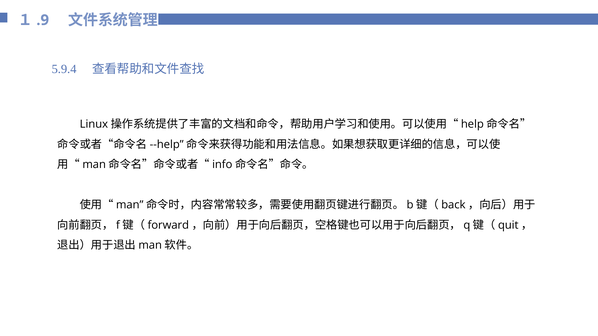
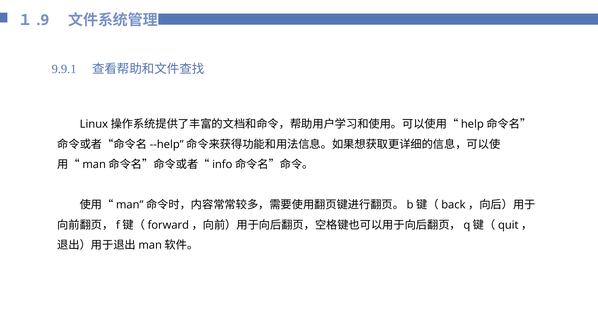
5.9.4: 5.9.4 -> 9.9.1 (64, 69)
